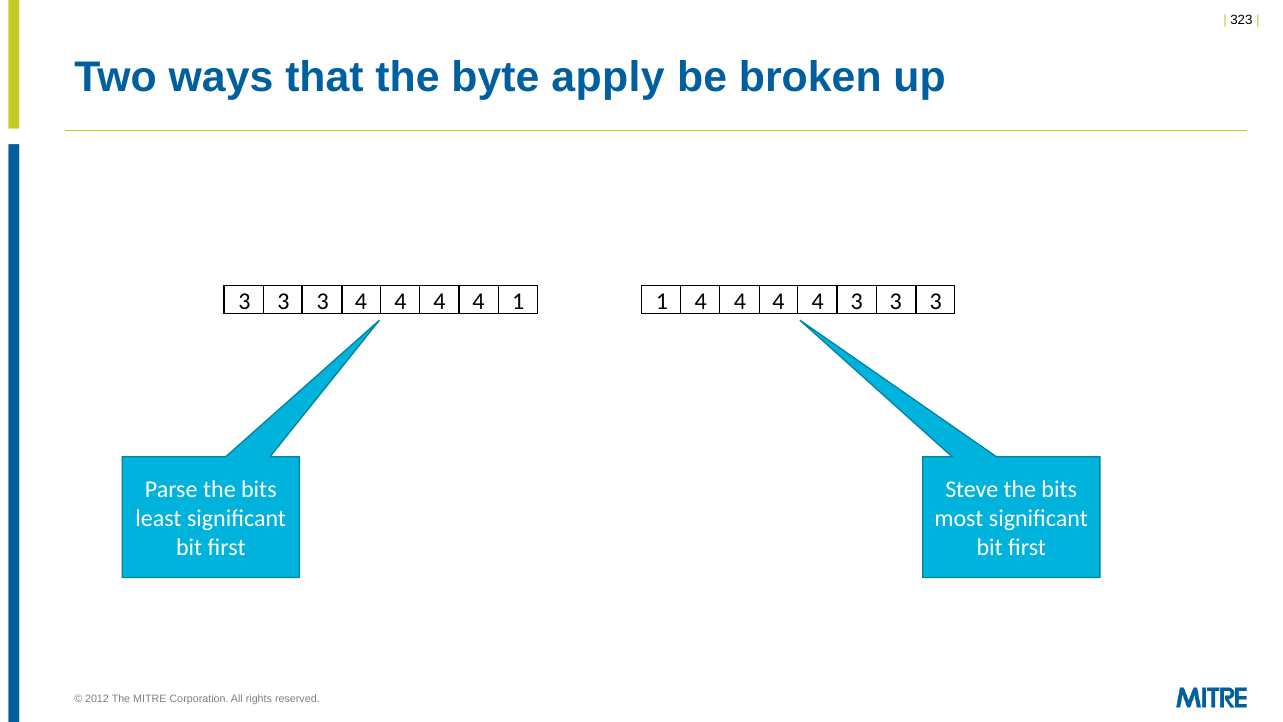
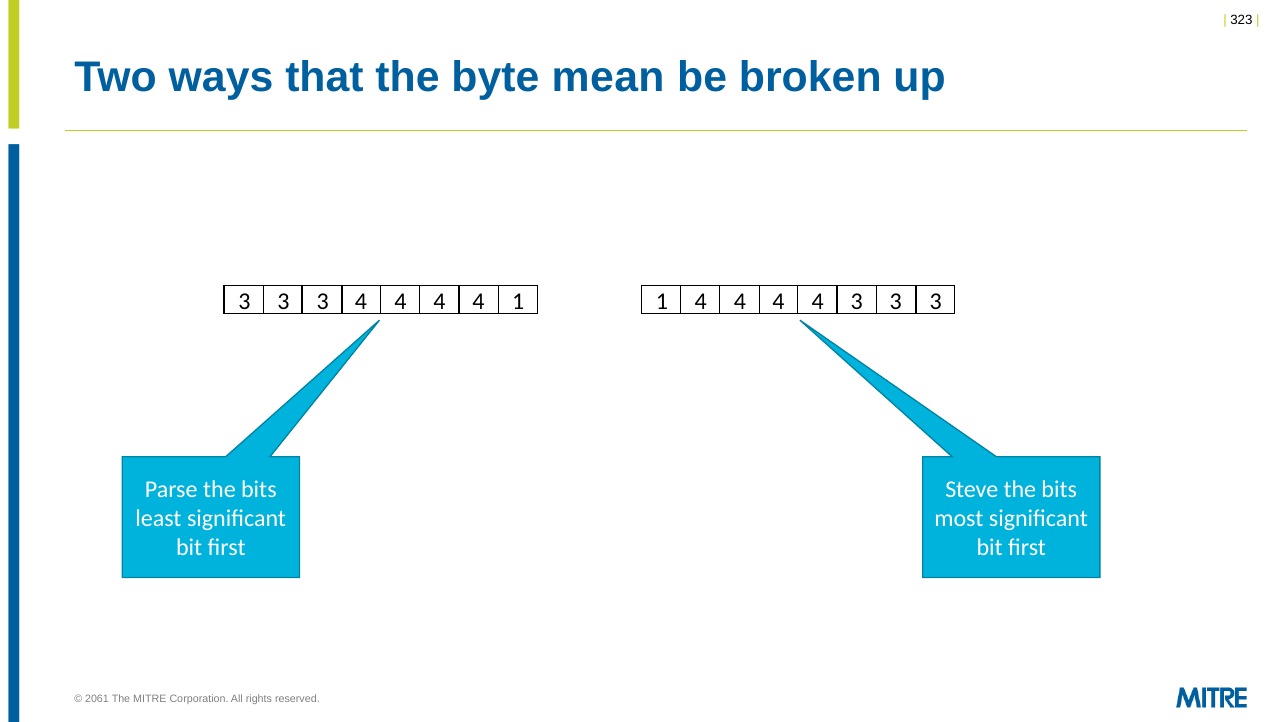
apply: apply -> mean (608, 78)
2012: 2012 -> 2061 (97, 698)
